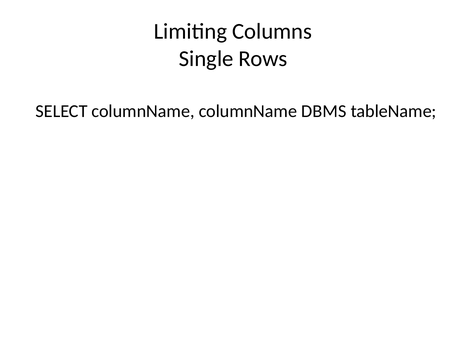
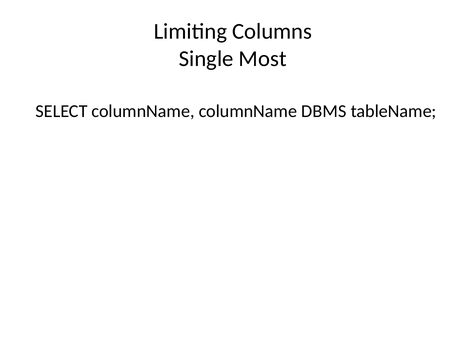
Rows: Rows -> Most (263, 59)
